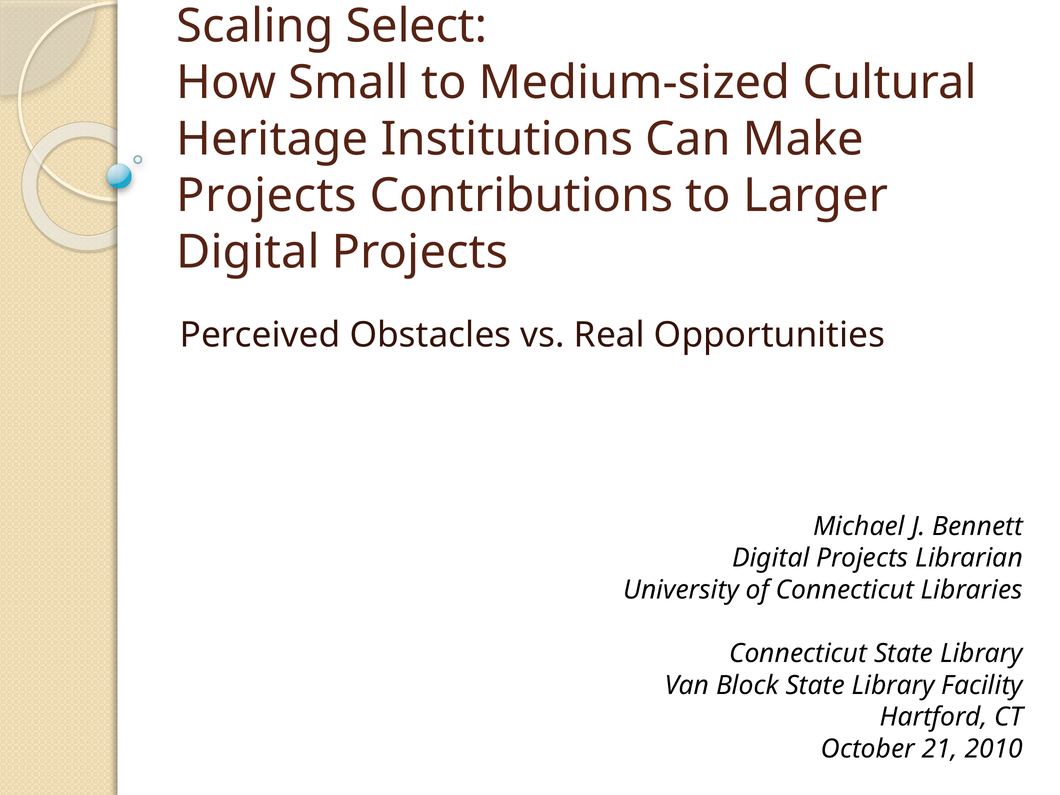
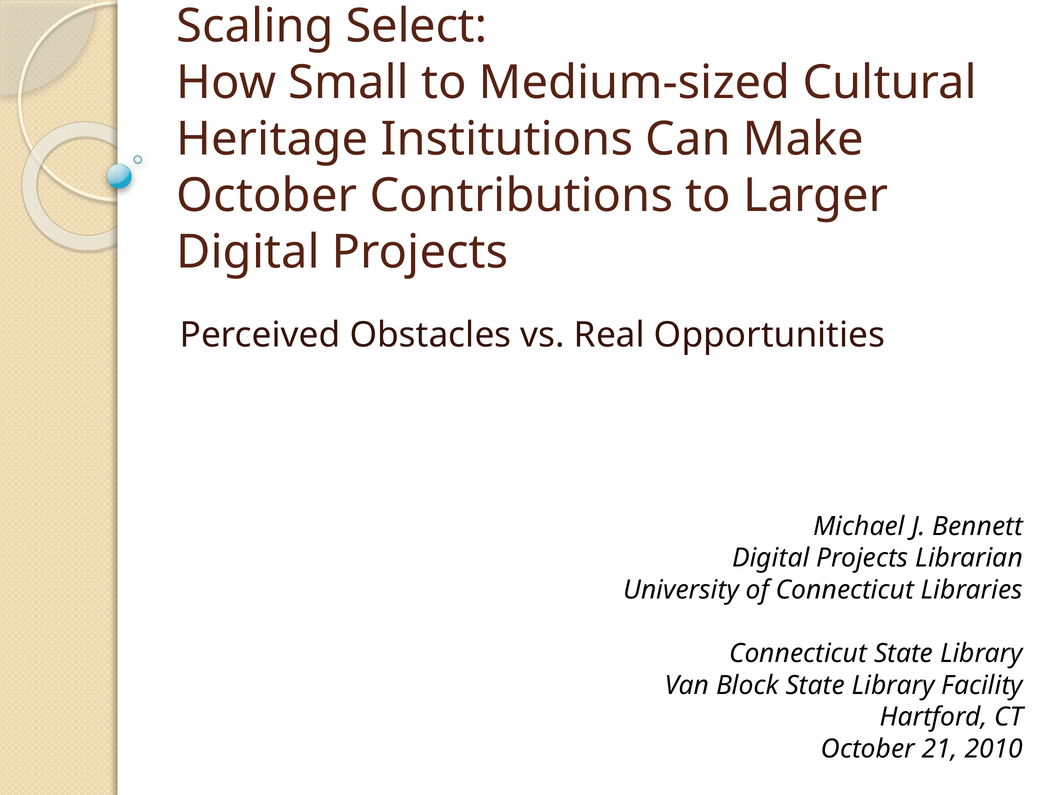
Projects: Projects -> October (267, 196)
